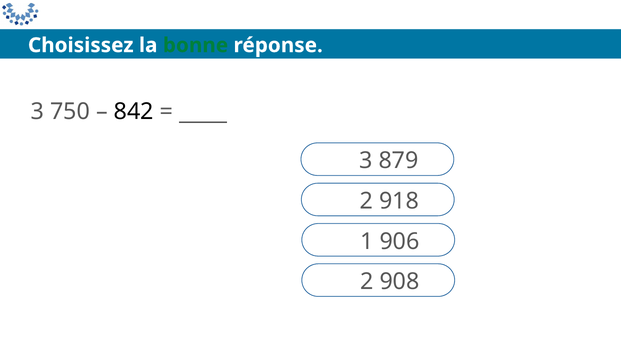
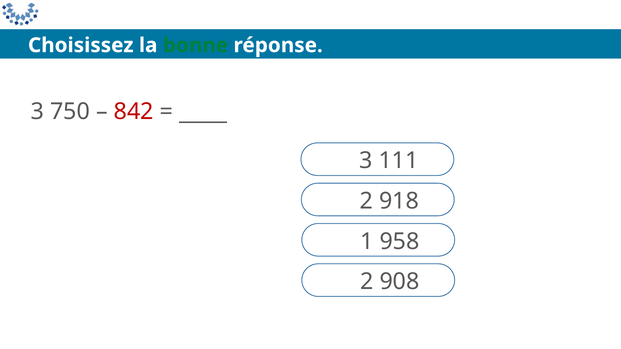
842 colour: black -> red (134, 112)
879: 879 -> 111 (399, 161)
906: 906 -> 958 (400, 242)
